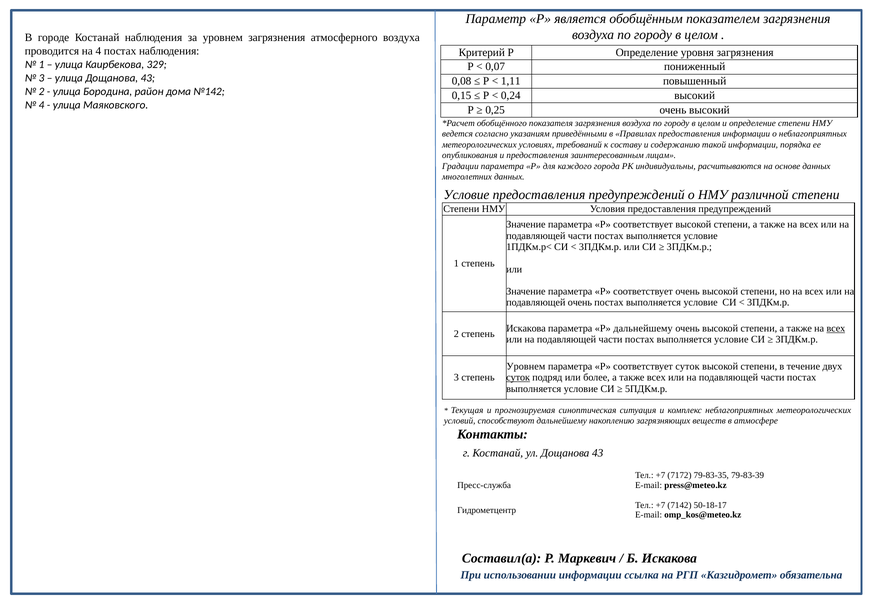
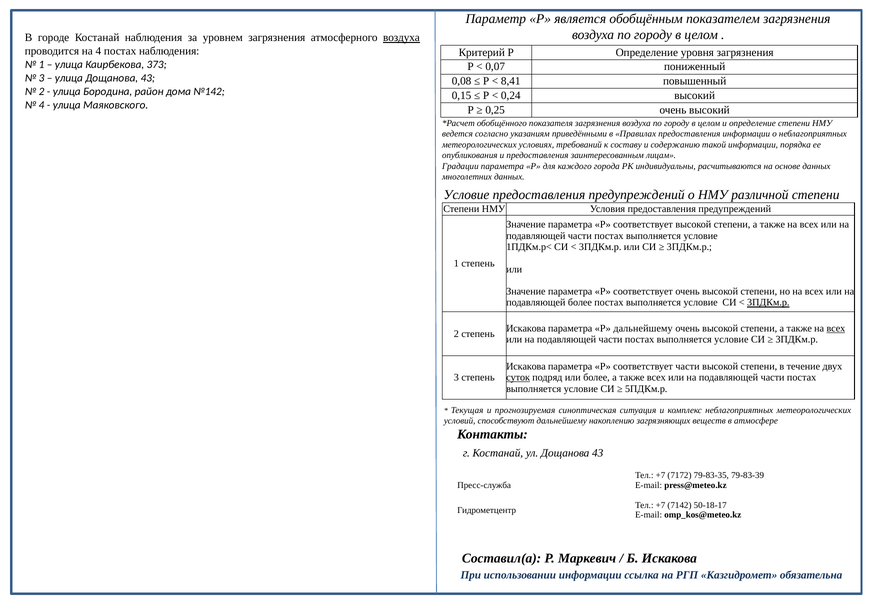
воздуха underline: none -> present (401, 38)
329: 329 -> 373 (157, 65)
1,11: 1,11 -> 8,41 (511, 81)
подавляющей очень: очень -> более (580, 303)
3ПДКм.р underline: none -> present (768, 303)
Уровнем: Уровнем -> Искакова (526, 367)
соответствует суток: суток -> части (688, 367)
